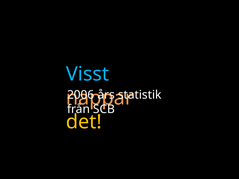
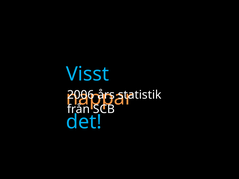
det colour: yellow -> light blue (84, 122)
